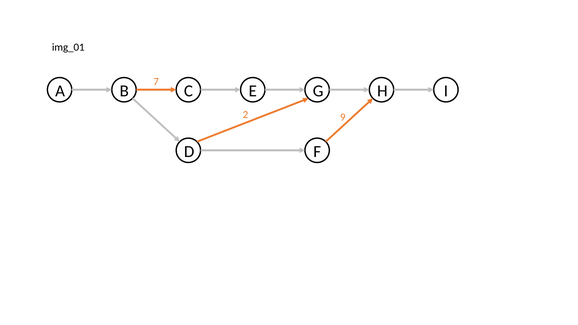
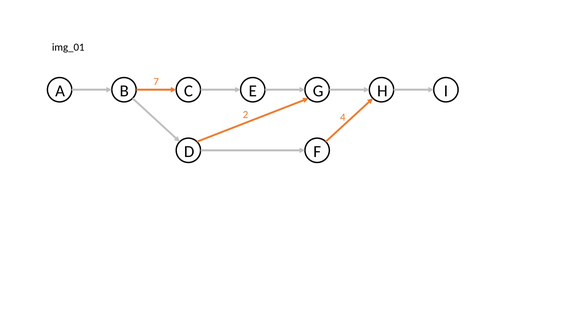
9: 9 -> 4 (343, 117)
